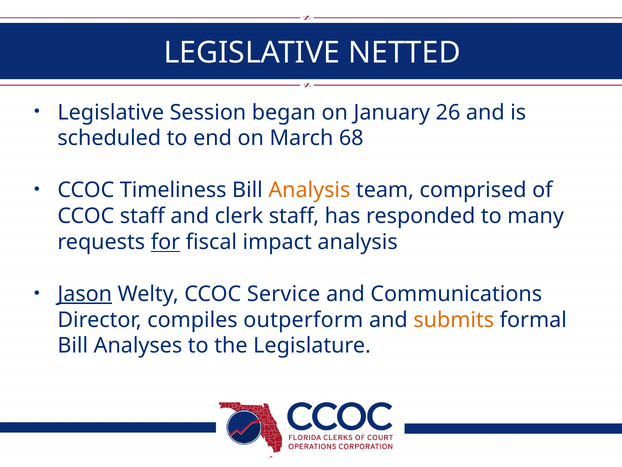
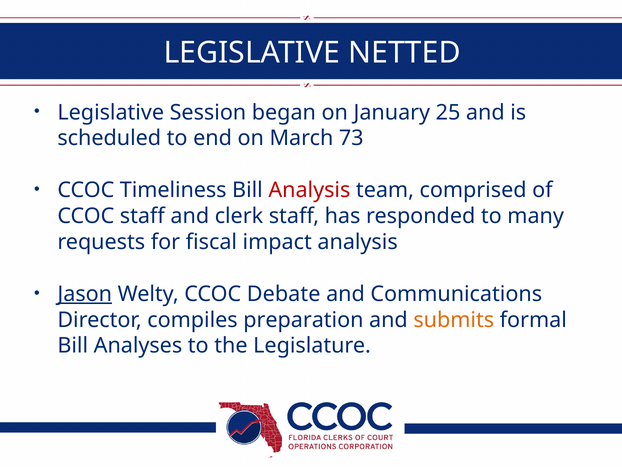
26: 26 -> 25 (448, 112)
68: 68 -> 73 (351, 138)
Analysis colour: orange -> red (309, 190)
for underline: present -> none (165, 242)
Service: Service -> Debate (284, 294)
outperform: outperform -> preparation (303, 320)
